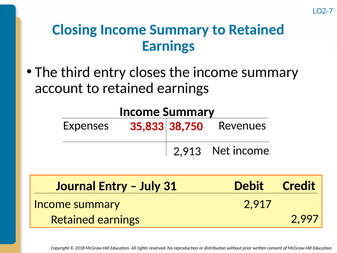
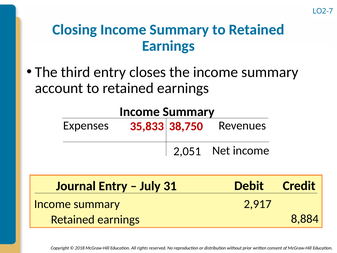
2,913: 2,913 -> 2,051 (187, 151)
2,997: 2,997 -> 8,884 (305, 219)
